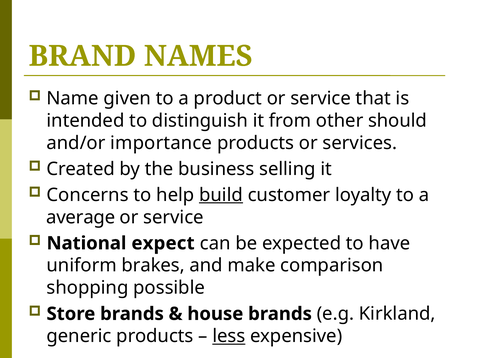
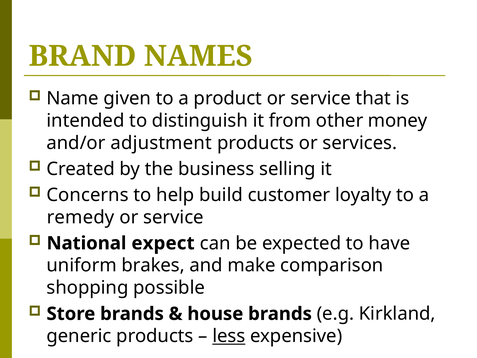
should: should -> money (398, 121)
importance: importance -> adjustment (161, 143)
build underline: present -> none (221, 195)
average: average -> remedy (81, 217)
